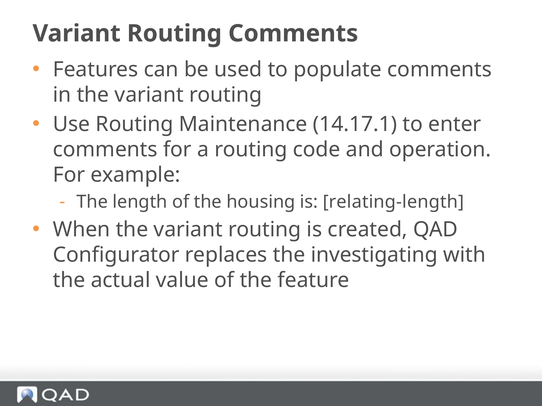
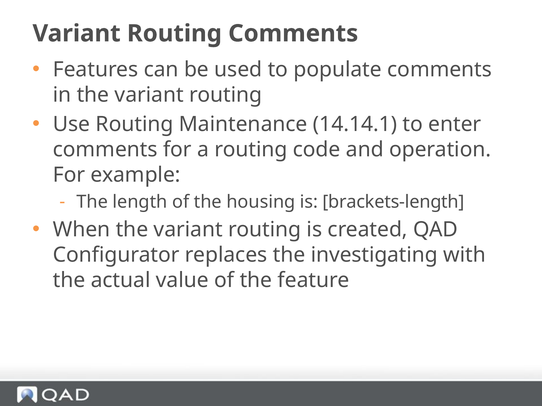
14.17.1: 14.17.1 -> 14.14.1 (355, 125)
relating-length: relating-length -> brackets-length (394, 202)
